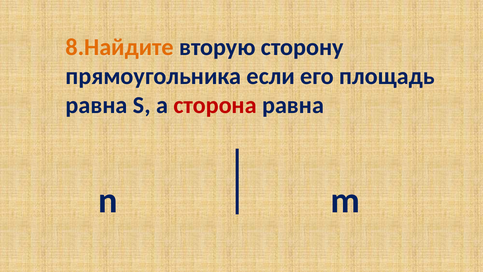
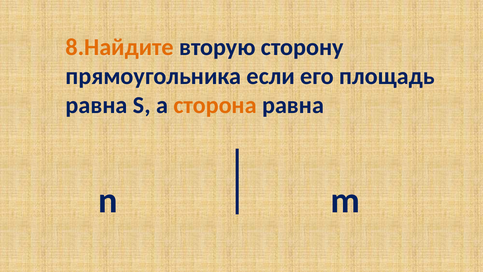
сторона colour: red -> orange (215, 105)
